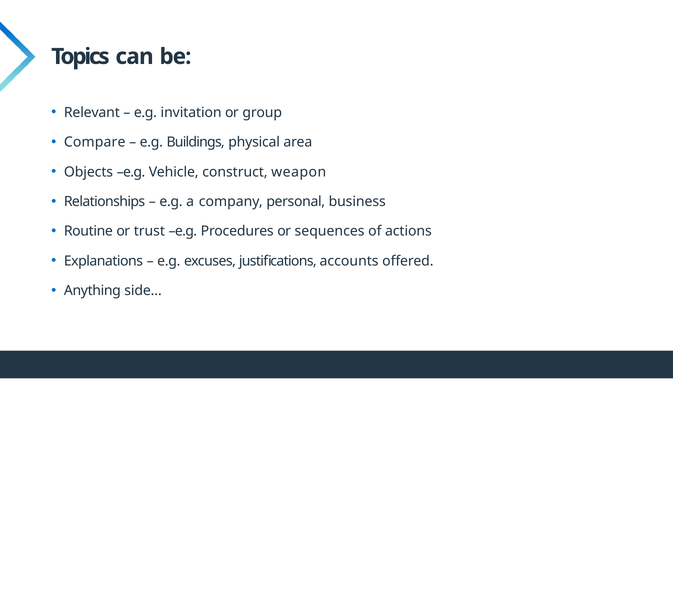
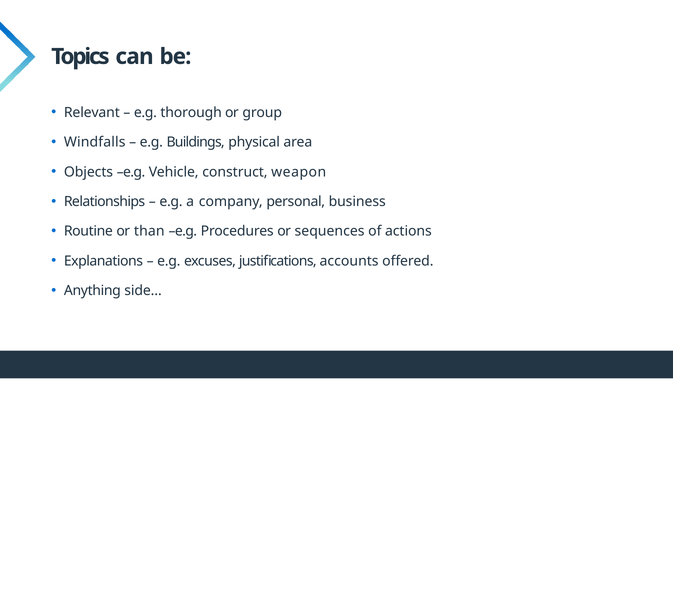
invitation: invitation -> thorough (191, 113)
Compare: Compare -> Windfalls (95, 142)
trust: trust -> than (149, 231)
